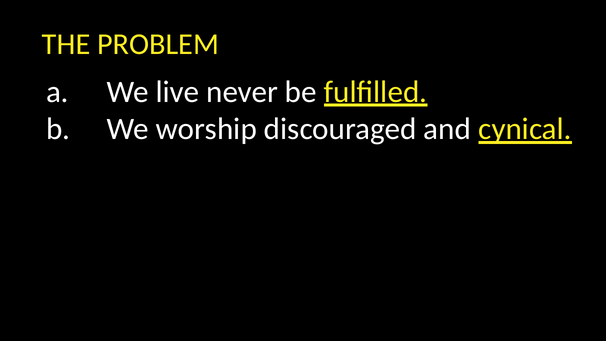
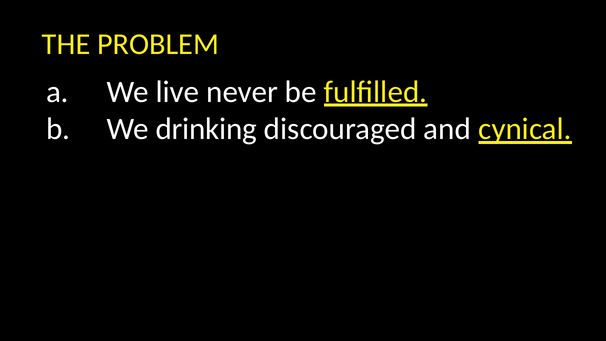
worship: worship -> drinking (206, 129)
